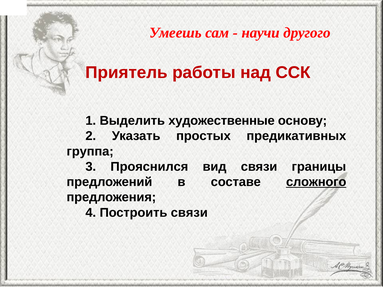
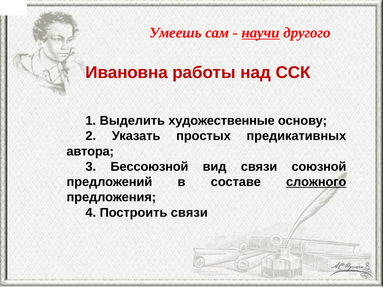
научи underline: none -> present (261, 33)
Приятель: Приятель -> Ивановна (127, 73)
группа: группа -> автора (90, 151)
Прояснился: Прояснился -> Бессоюзной (149, 167)
границы: границы -> союзной (319, 167)
